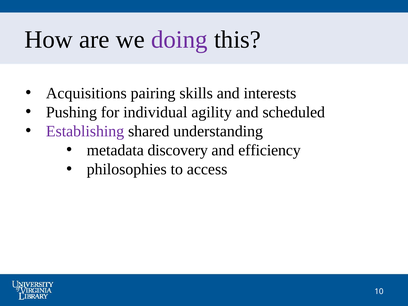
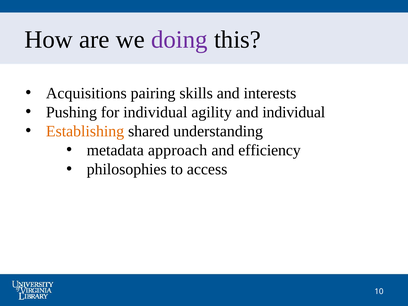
and scheduled: scheduled -> individual (294, 112)
Establishing colour: purple -> orange (85, 131)
discovery: discovery -> approach (178, 150)
